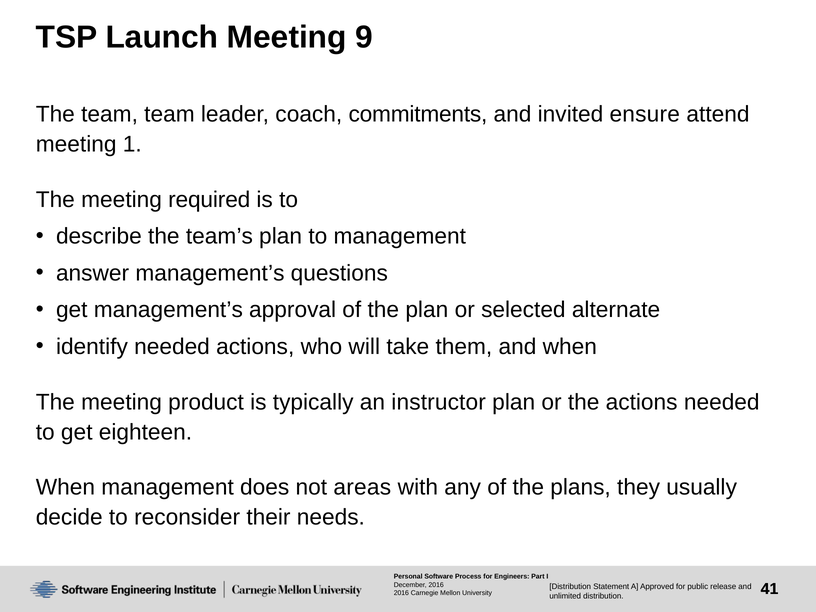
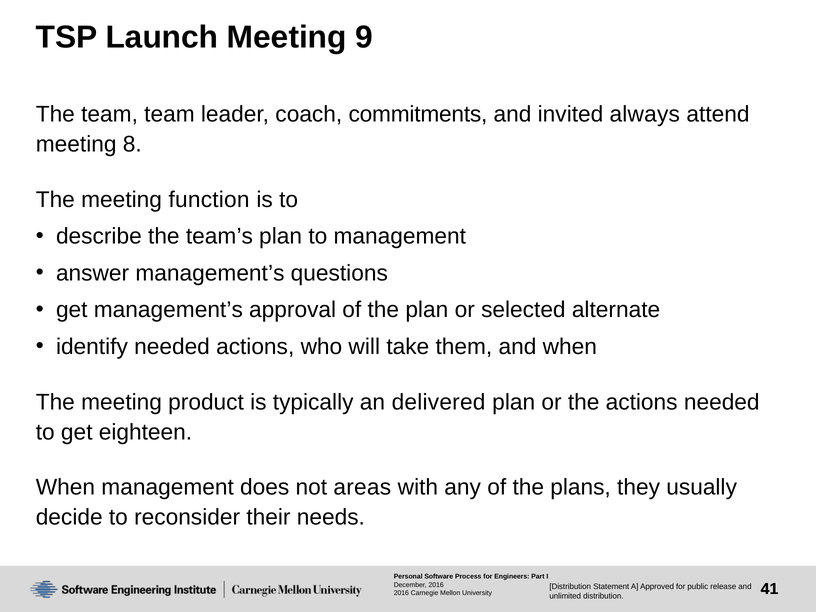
ensure: ensure -> always (645, 114)
1: 1 -> 8 (132, 144)
required: required -> function (209, 200)
instructor: instructor -> delivered (439, 402)
